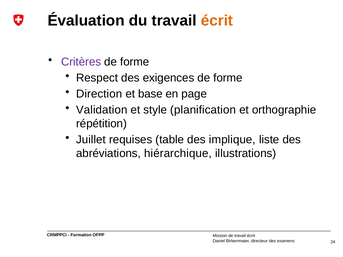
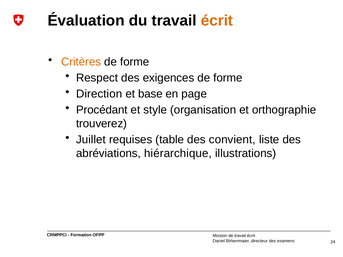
Critères colour: purple -> orange (81, 62)
Validation: Validation -> Procédant (102, 110)
planification: planification -> organisation (203, 110)
répétition: répétition -> trouverez (102, 124)
implique: implique -> convient (232, 140)
